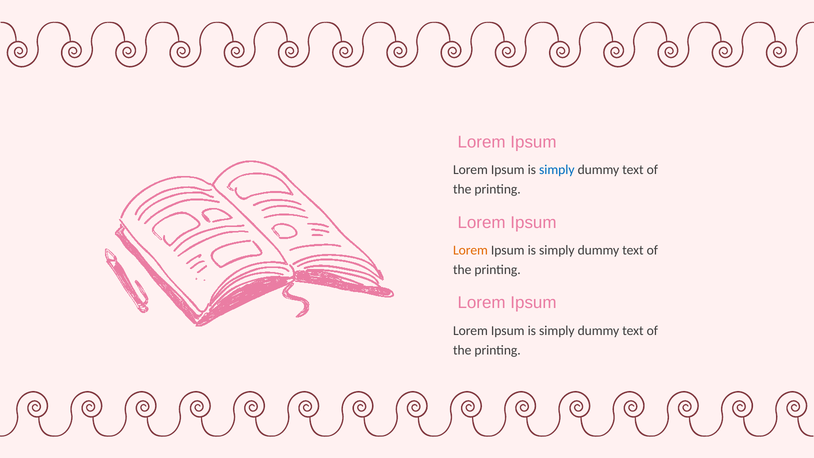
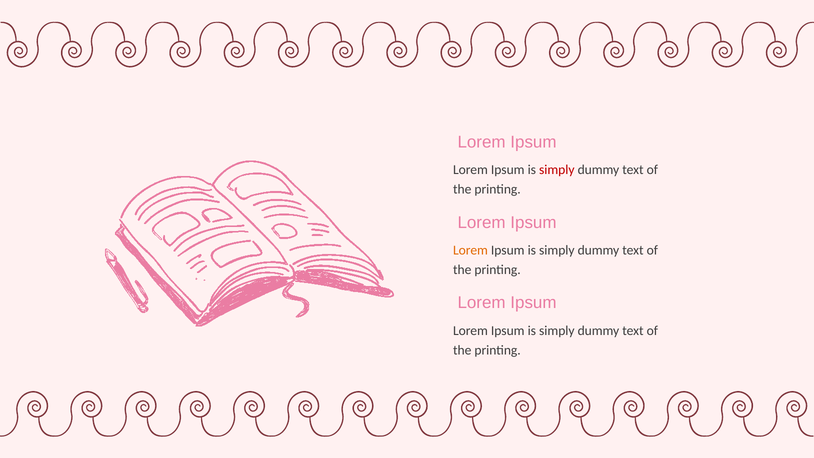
simply colour: blue -> red (557, 170)
